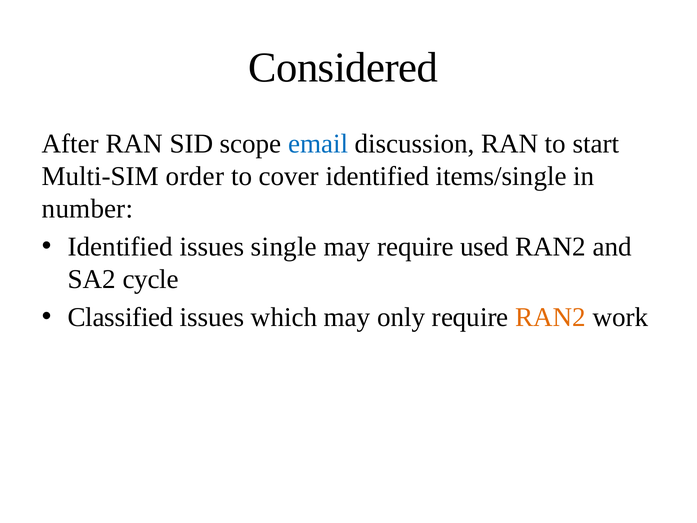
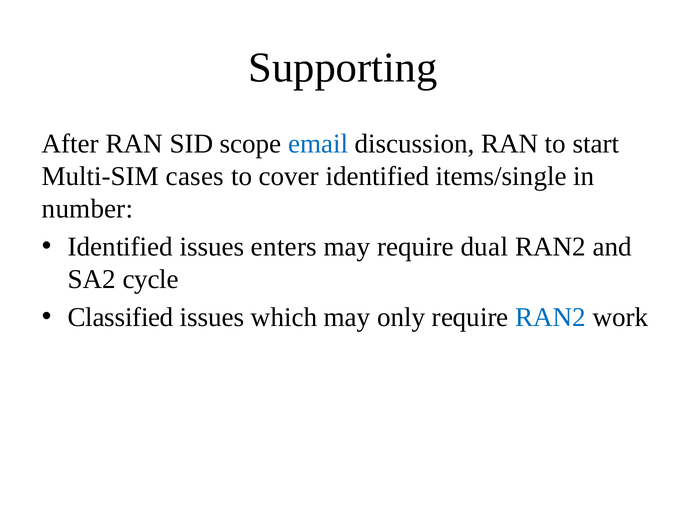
Considered: Considered -> Supporting (343, 67)
order: order -> cases (195, 176)
single: single -> enters (284, 247)
used: used -> dual (484, 247)
RAN2 colour: orange -> blue (551, 317)
